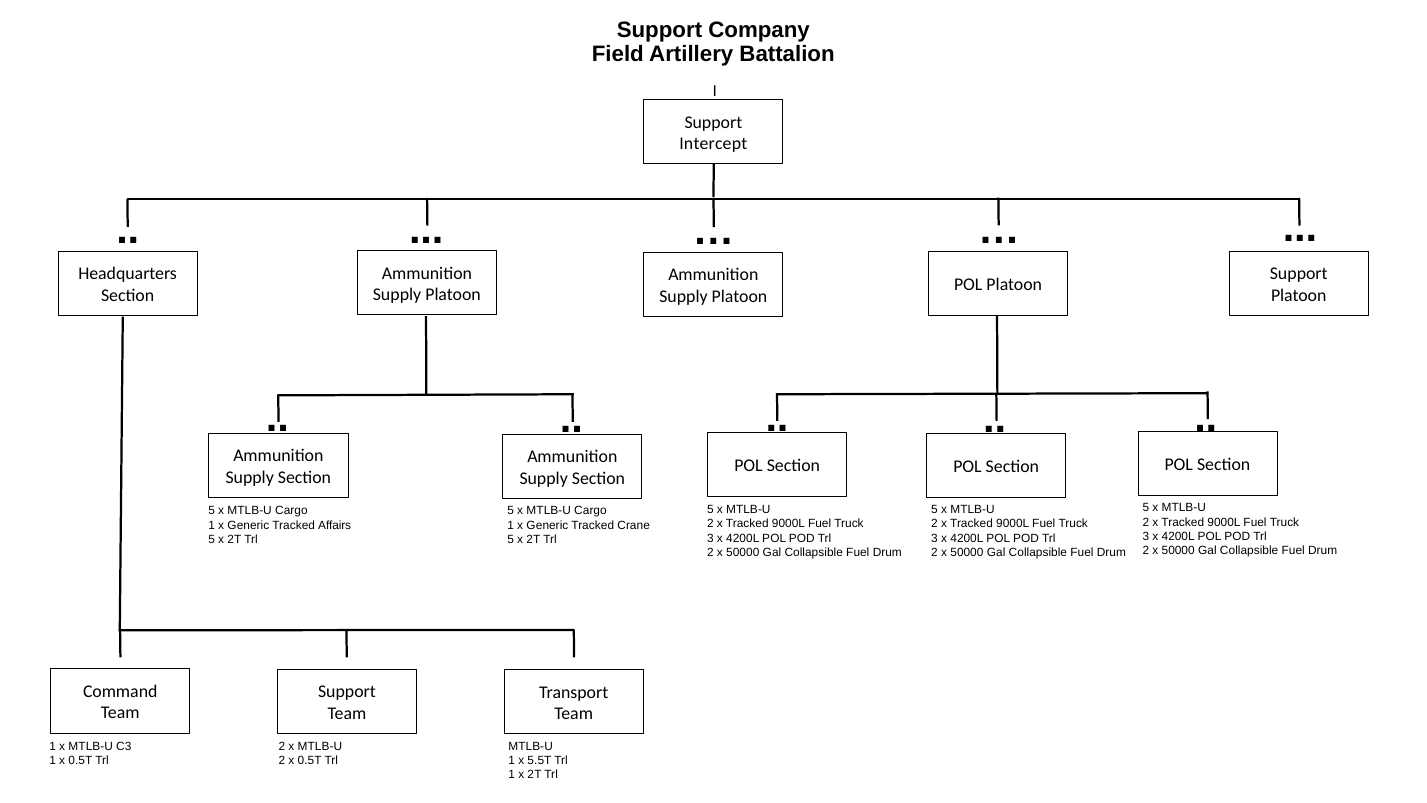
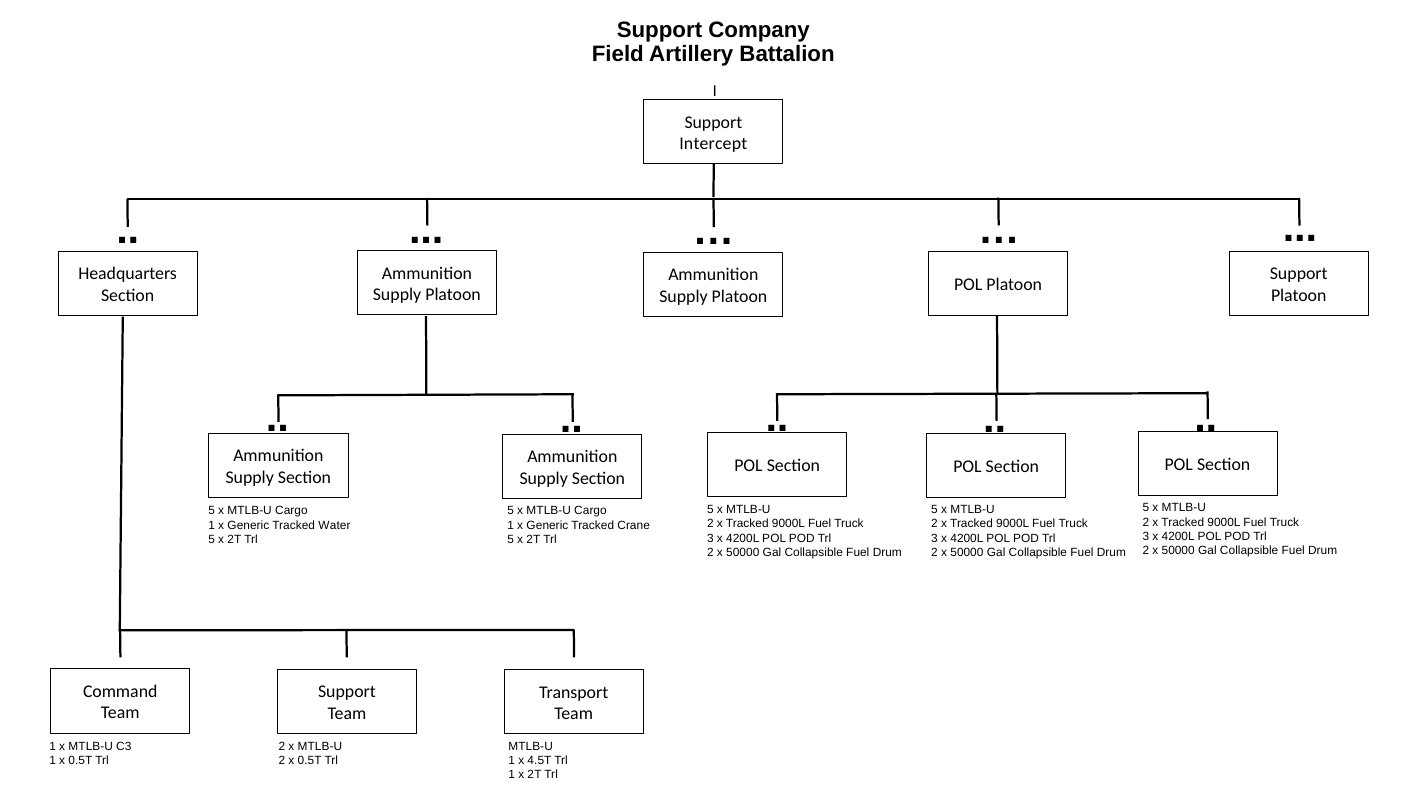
Affairs: Affairs -> Water (335, 525)
5.5T: 5.5T -> 4.5T (539, 760)
